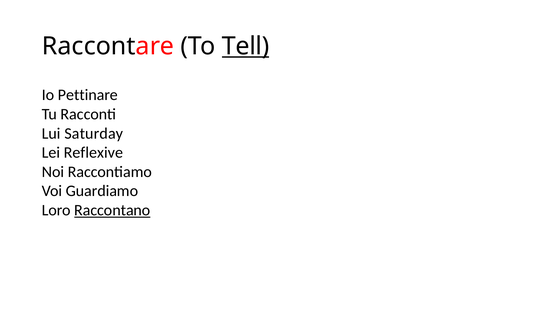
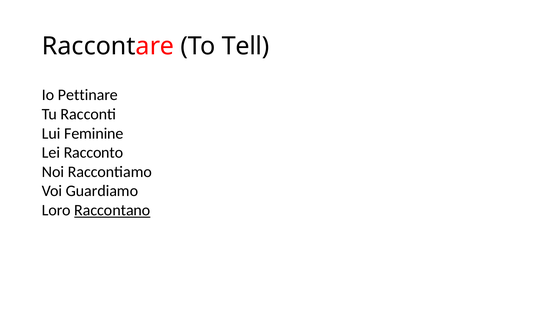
Tell underline: present -> none (246, 46)
Saturday: Saturday -> Feminine (94, 133)
Reflexive: Reflexive -> Racconto (93, 152)
